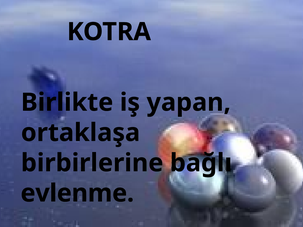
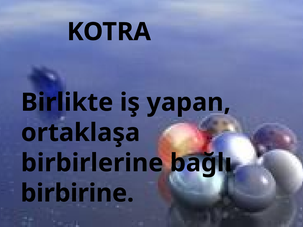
evlenme: evlenme -> birbirine (77, 193)
